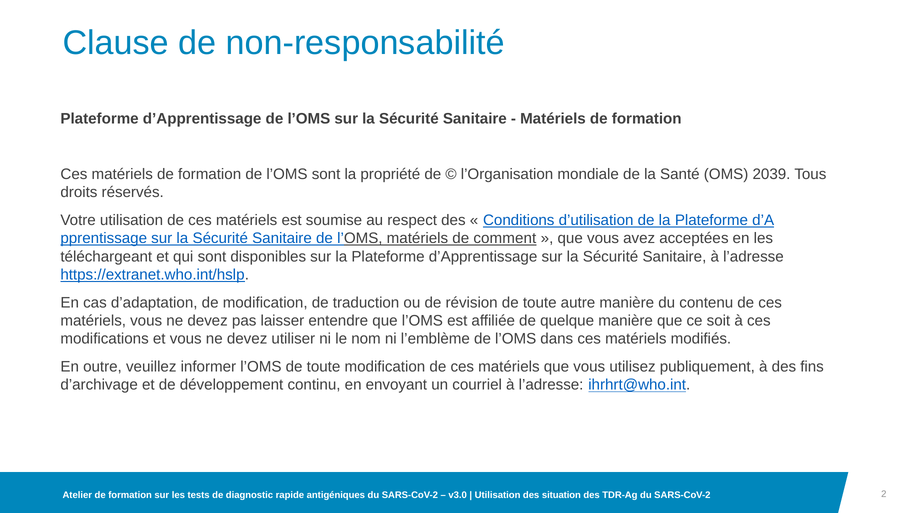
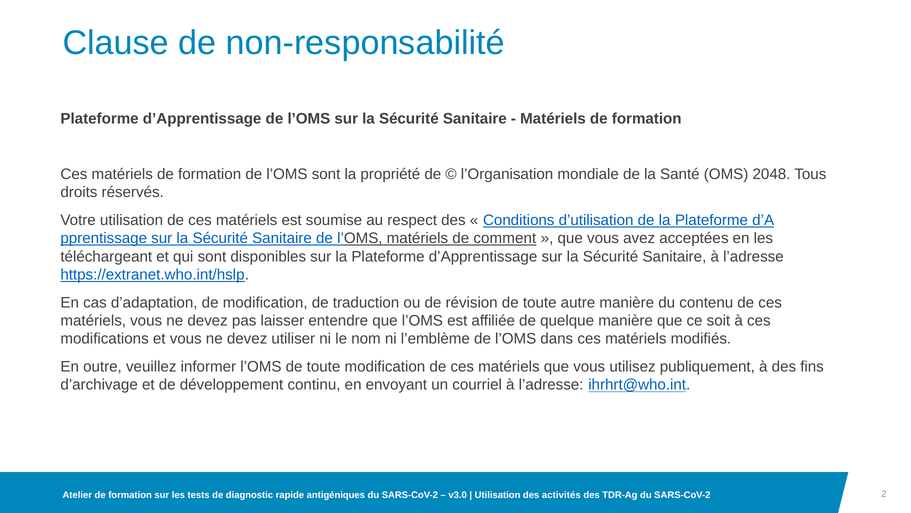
2039: 2039 -> 2048 (771, 174)
situation: situation -> activités (561, 494)
